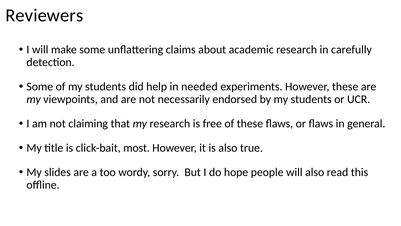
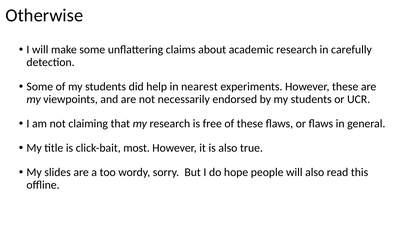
Reviewers: Reviewers -> Otherwise (44, 15)
needed: needed -> nearest (199, 87)
